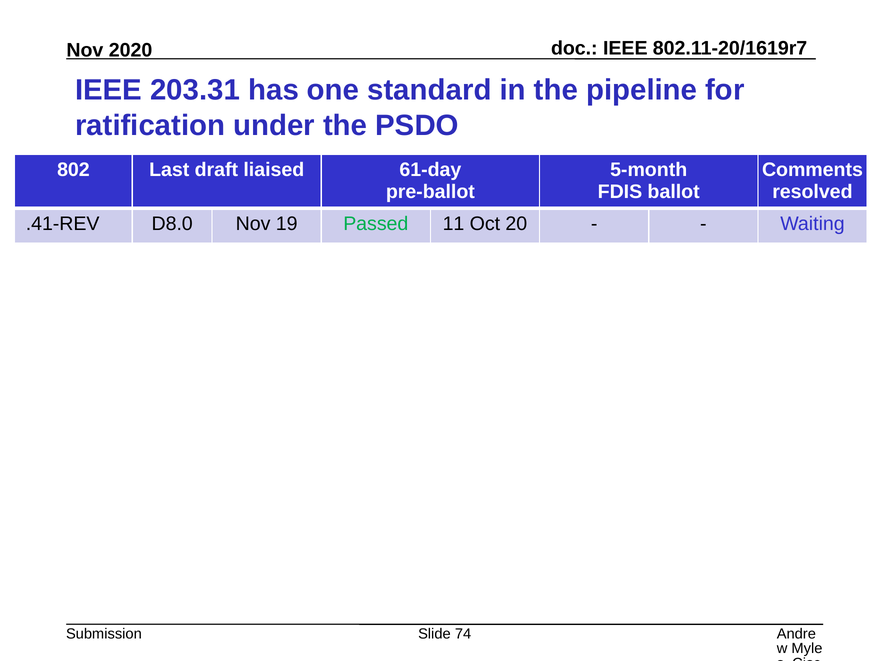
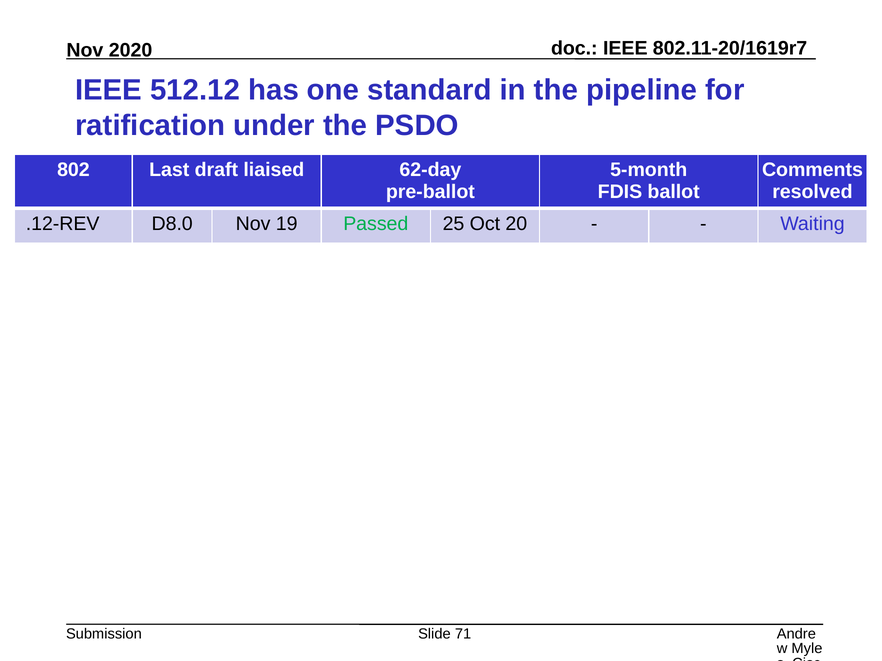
203.31: 203.31 -> 512.12 (195, 90)
61-day: 61-day -> 62-day (430, 170)
.41-REV: .41-REV -> .12-REV (63, 224)
11: 11 -> 25 (454, 224)
74: 74 -> 71 (463, 634)
